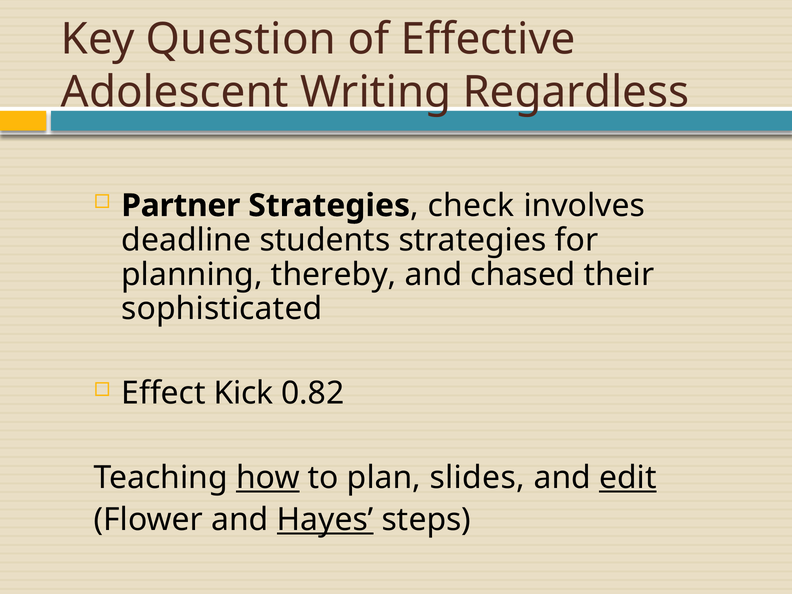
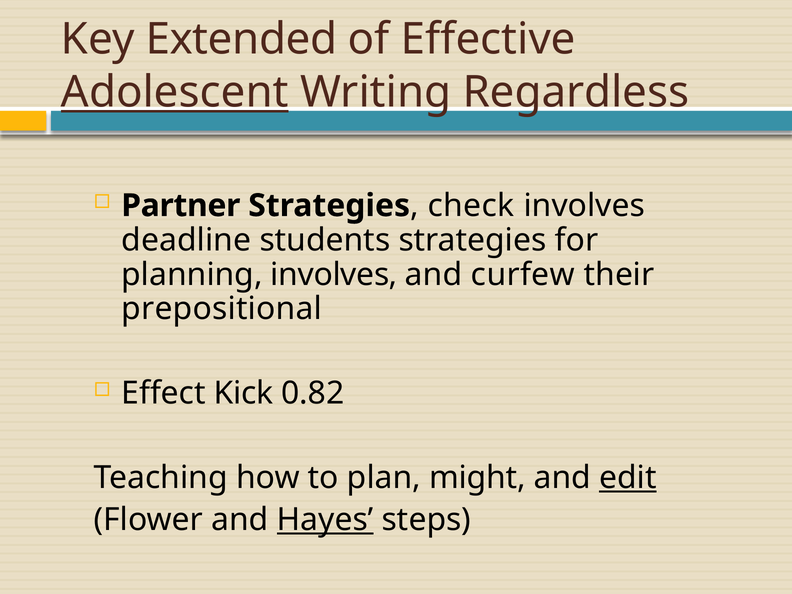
Question: Question -> Extended (241, 39)
Adolescent underline: none -> present (175, 92)
planning thereby: thereby -> involves (334, 275)
chased: chased -> curfew (523, 275)
sophisticated: sophisticated -> prepositional (222, 309)
how underline: present -> none (268, 478)
slides: slides -> might (477, 478)
